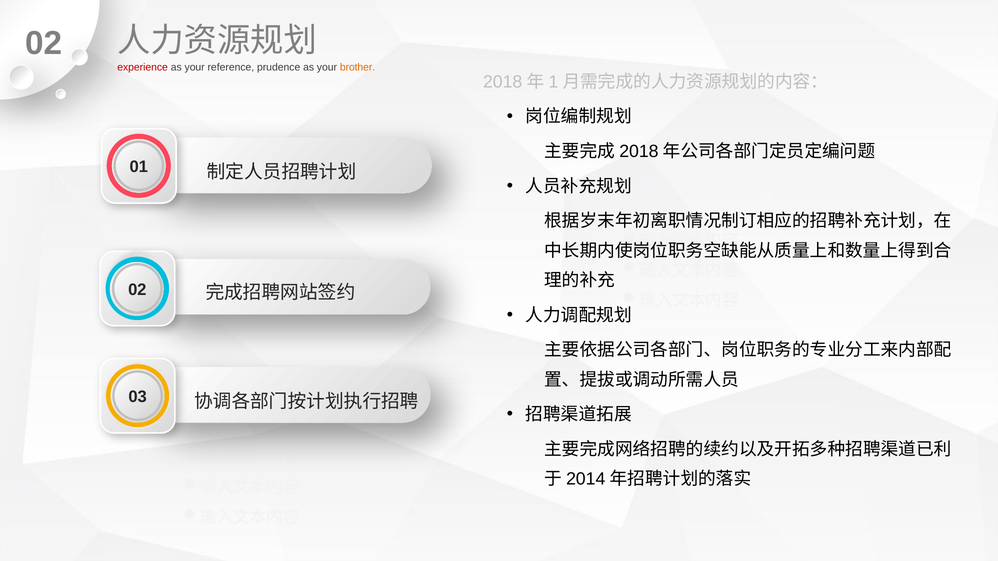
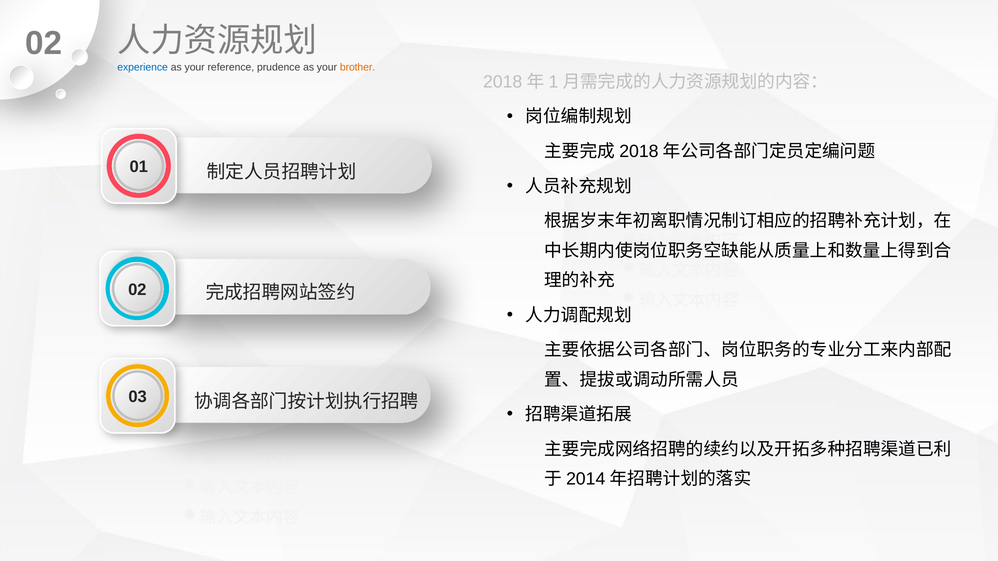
experience colour: red -> blue (143, 67)
